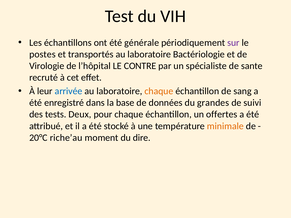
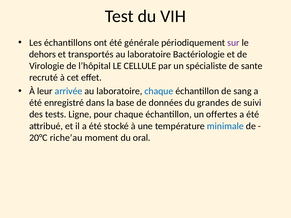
postes: postes -> dehors (43, 54)
CONTRE: CONTRE -> CELLULE (140, 66)
chaque colour: orange -> blue (159, 91)
Deux: Deux -> Ligne (80, 115)
minimale colour: orange -> blue (225, 126)
dire: dire -> oral (142, 138)
